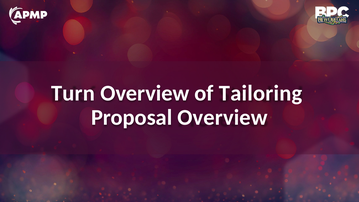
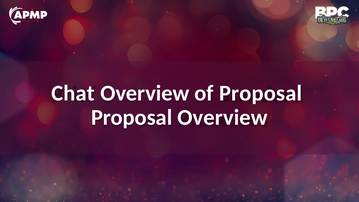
Turn: Turn -> Chat (73, 93)
of Tailoring: Tailoring -> Proposal (261, 93)
